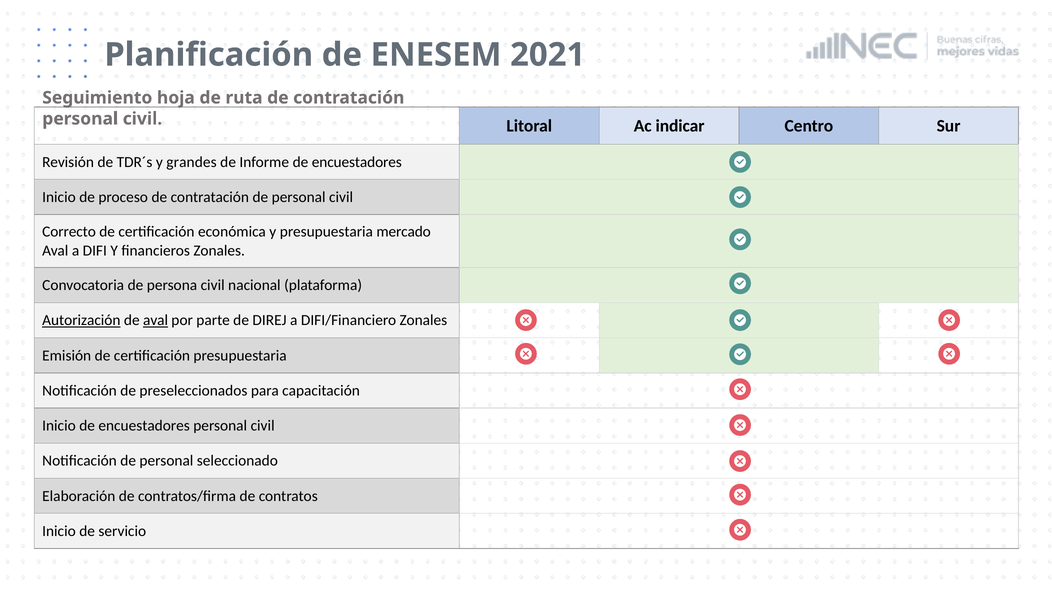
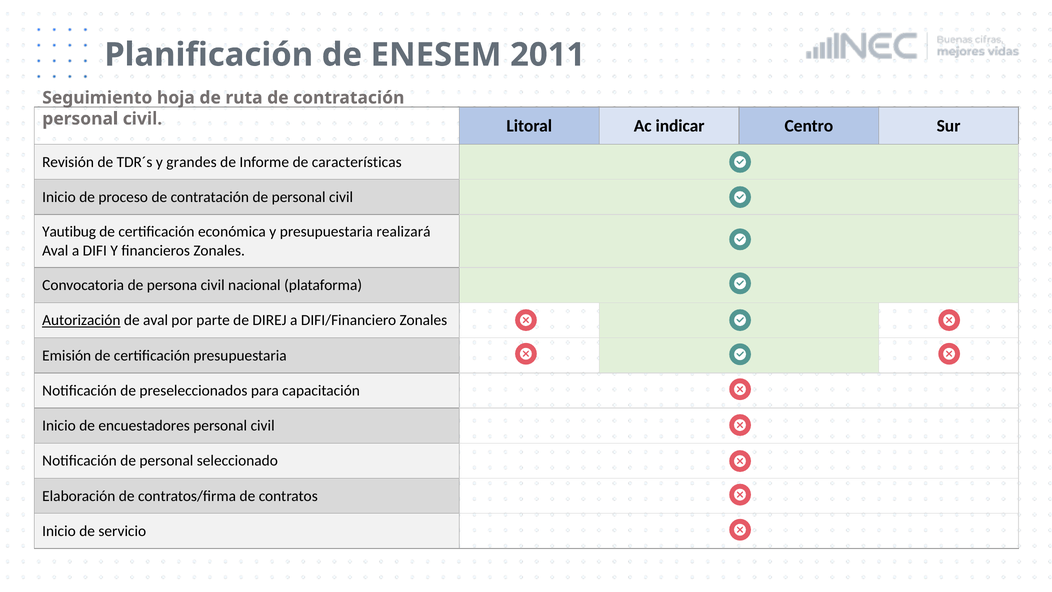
2021: 2021 -> 2011 (548, 55)
Informe de encuestadores: encuestadores -> características (357, 162)
Correcto: Correcto -> Yautibug (69, 232)
mercado: mercado -> realizará (404, 232)
aval underline: present -> none (156, 320)
